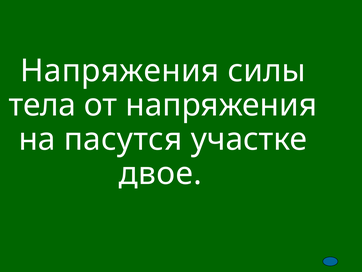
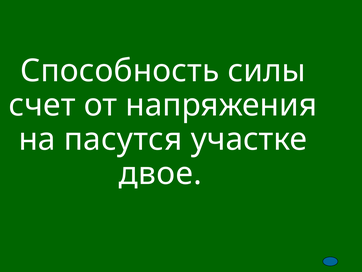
Напряжения: Напряжения -> Способность (120, 71)
тела: тела -> счет (42, 105)
